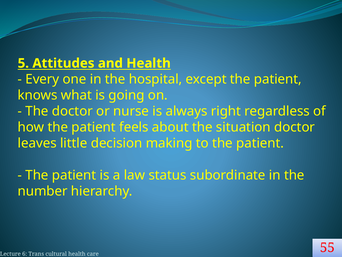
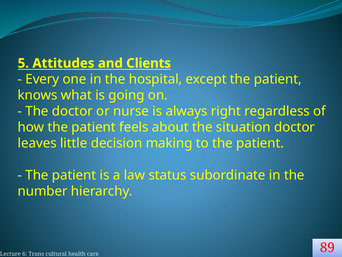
and Health: Health -> Clients (149, 63)
55: 55 -> 89 (327, 247)
